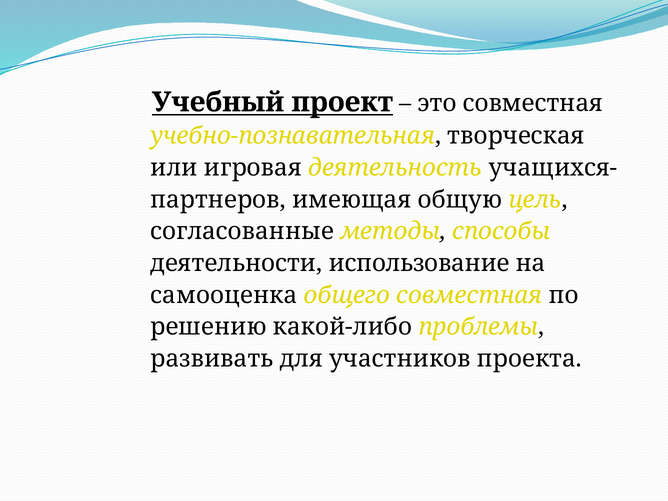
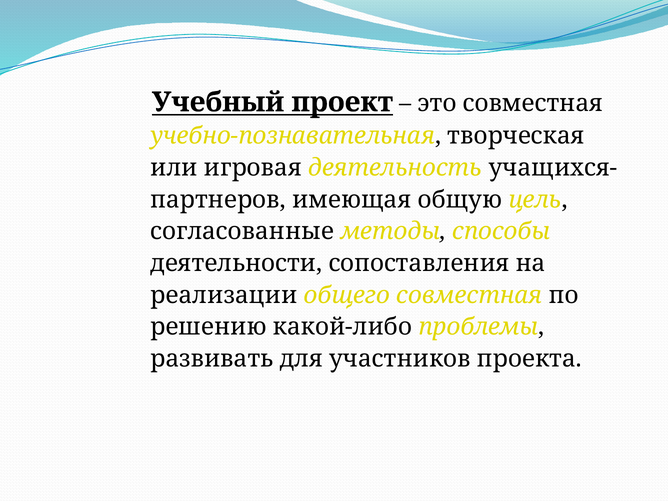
использование: использование -> сопоставления (419, 263)
самооценка: самооценка -> реализации (224, 295)
